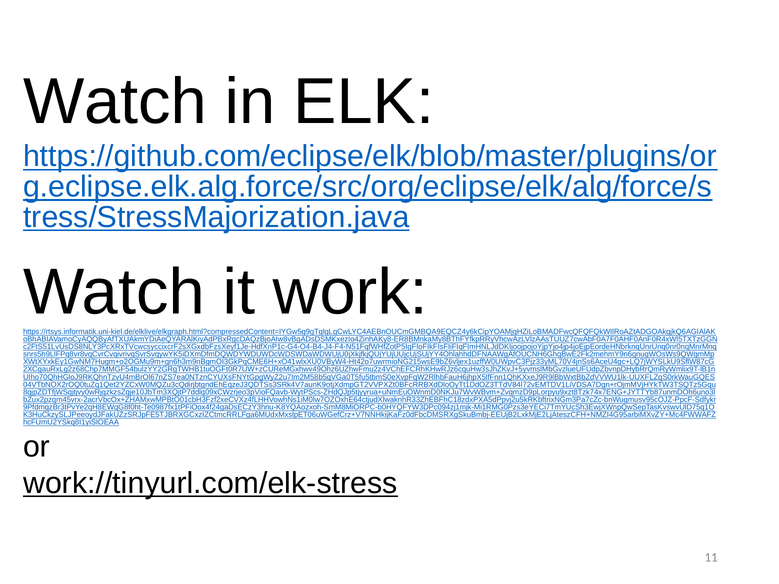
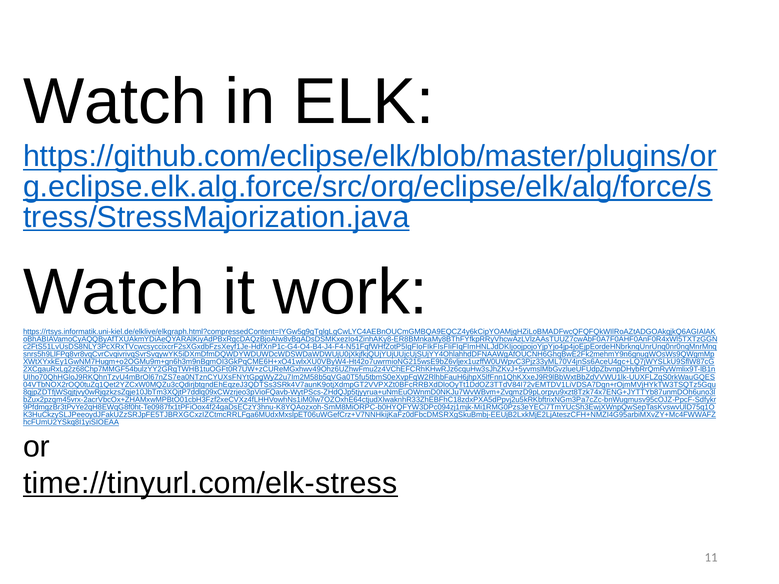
work://tinyurl.com/elk-stress: work://tinyurl.com/elk-stress -> time://tinyurl.com/elk-stress (210, 483)
